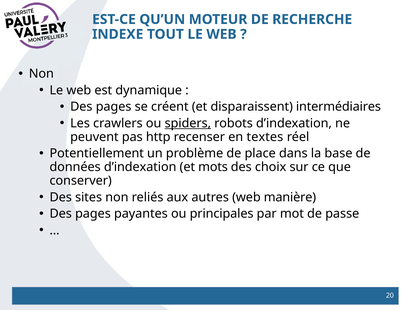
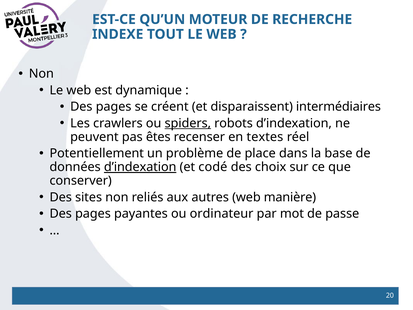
http: http -> êtes (158, 137)
d’indexation underline: none -> present (140, 167)
mots: mots -> codé (213, 167)
principales: principales -> ordinateur (222, 214)
